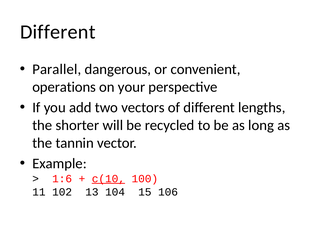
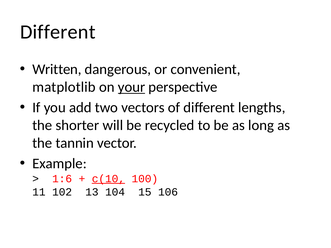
Parallel: Parallel -> Written (57, 69)
operations: operations -> matplotlib (64, 87)
your underline: none -> present (132, 87)
